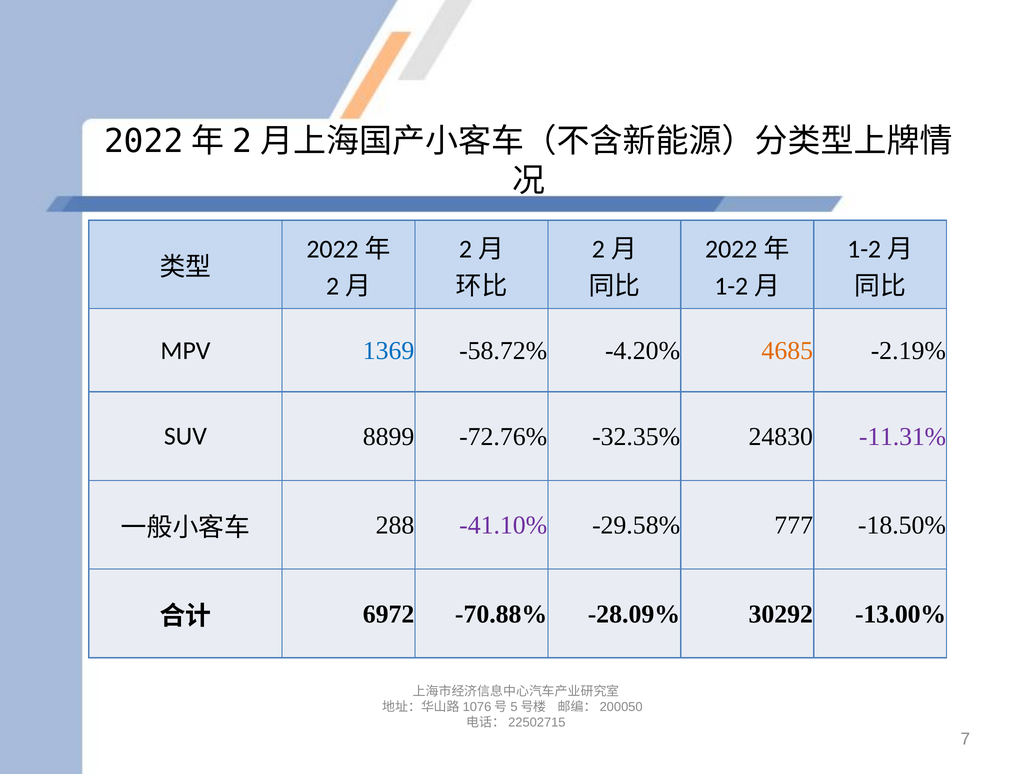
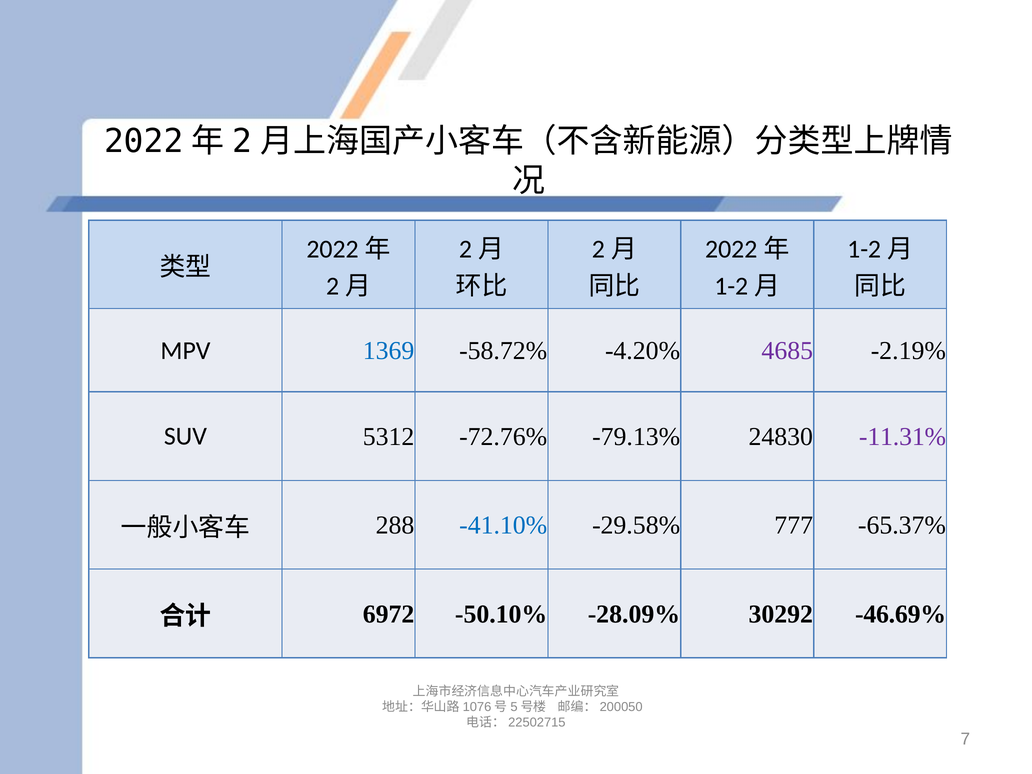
4685 colour: orange -> purple (787, 351)
8899: 8899 -> 5312 (389, 437)
-32.35%: -32.35% -> -79.13% (636, 437)
-41.10% colour: purple -> blue (503, 525)
-18.50%: -18.50% -> -65.37% (902, 525)
-70.88%: -70.88% -> -50.10% (501, 614)
-13.00%: -13.00% -> -46.69% (901, 614)
